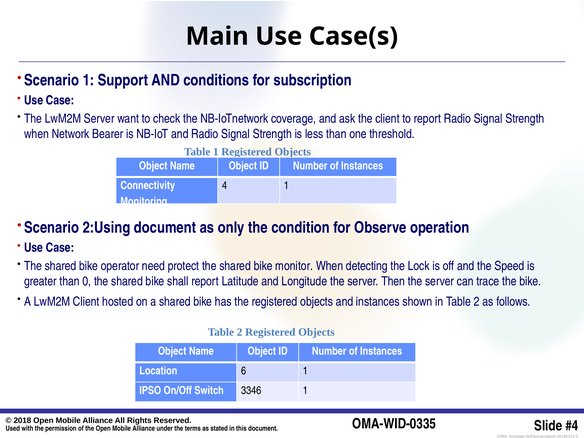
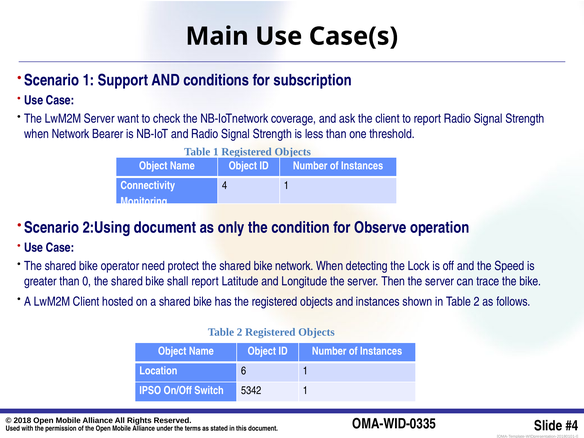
bike monitor: monitor -> network (294, 266)
3346: 3346 -> 5342 (251, 390)
